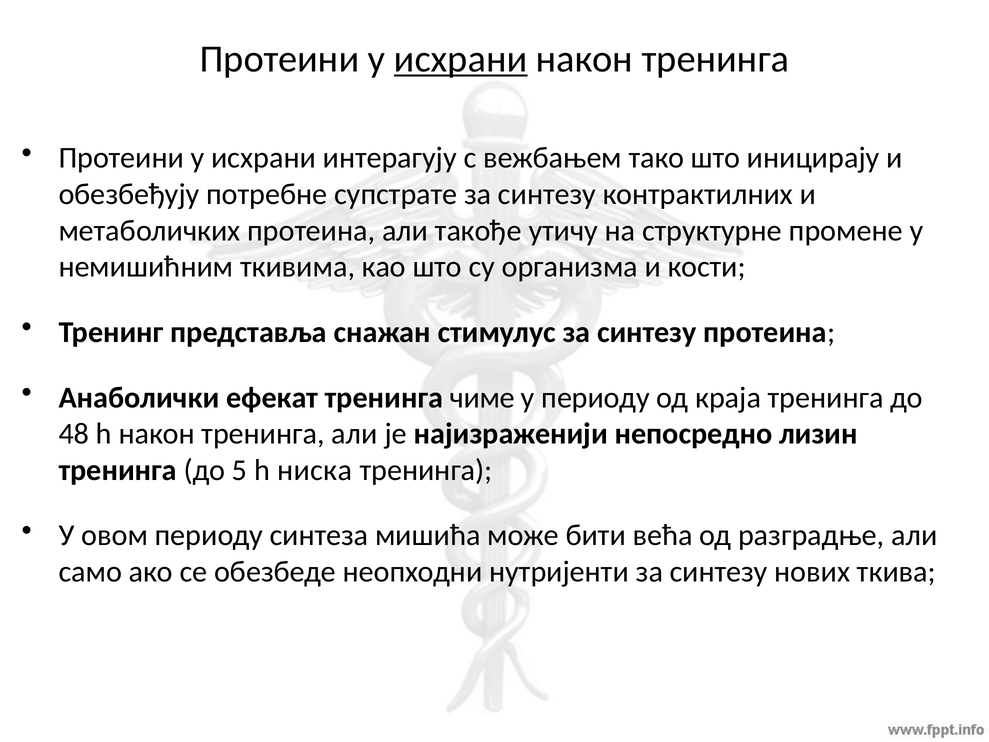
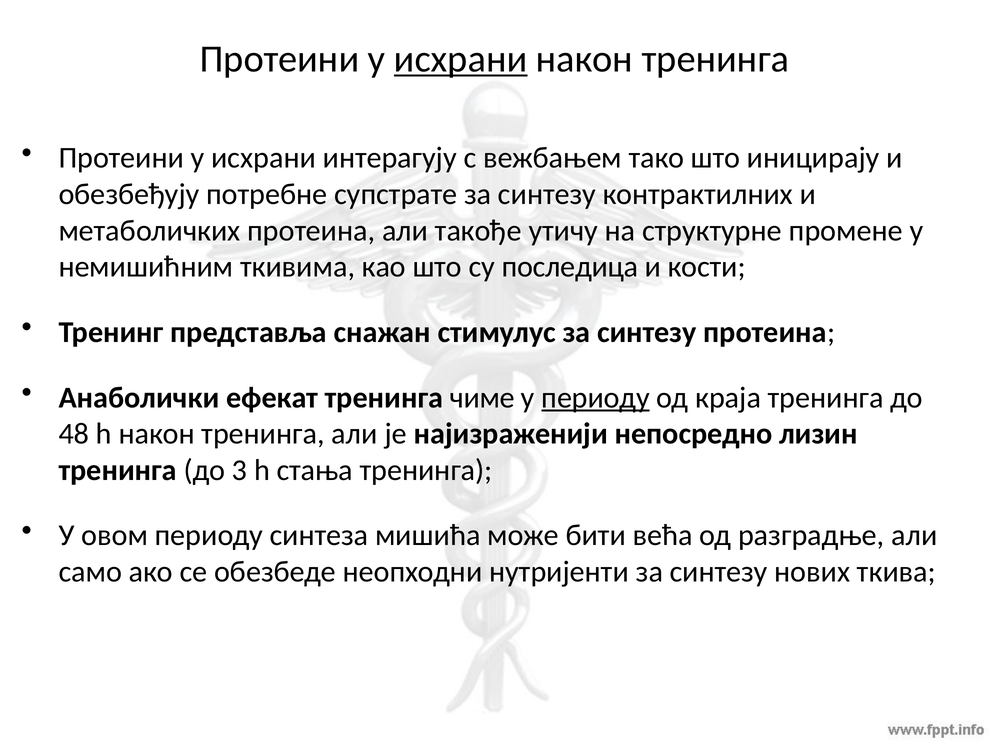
организма: организма -> последица (570, 267)
периоду underline: none -> present (596, 397)
5: 5 -> 3 (240, 470)
ниска: ниска -> стања (315, 470)
